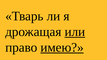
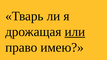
имею underline: present -> none (62, 48)
